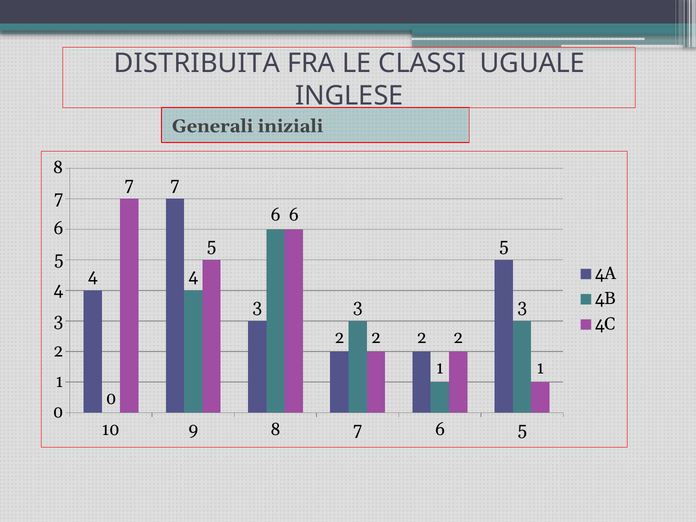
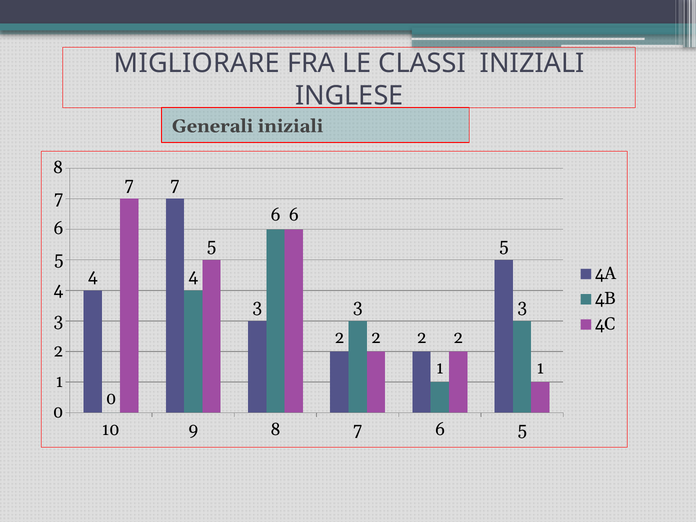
DISTRIBUITA: DISTRIBUITA -> MIGLIORARE (197, 63)
CLASSI UGUALE: UGUALE -> INIZIALI (532, 63)
